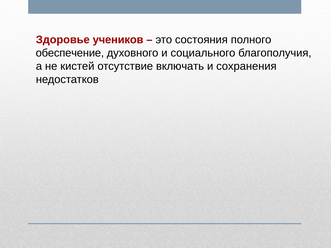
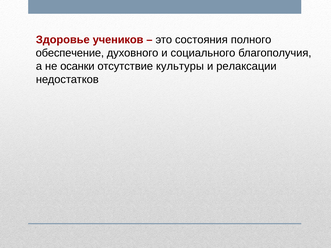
кистей: кистей -> осанки (77, 66)
включать: включать -> культуры (180, 66)
сохранения: сохранения -> релаксации (246, 66)
